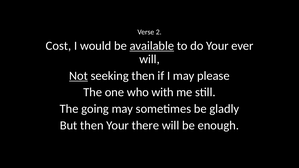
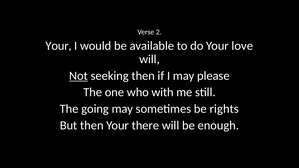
Cost: Cost -> Your (59, 46)
available underline: present -> none (152, 46)
ever: ever -> love (242, 46)
gladly: gladly -> rights (224, 109)
